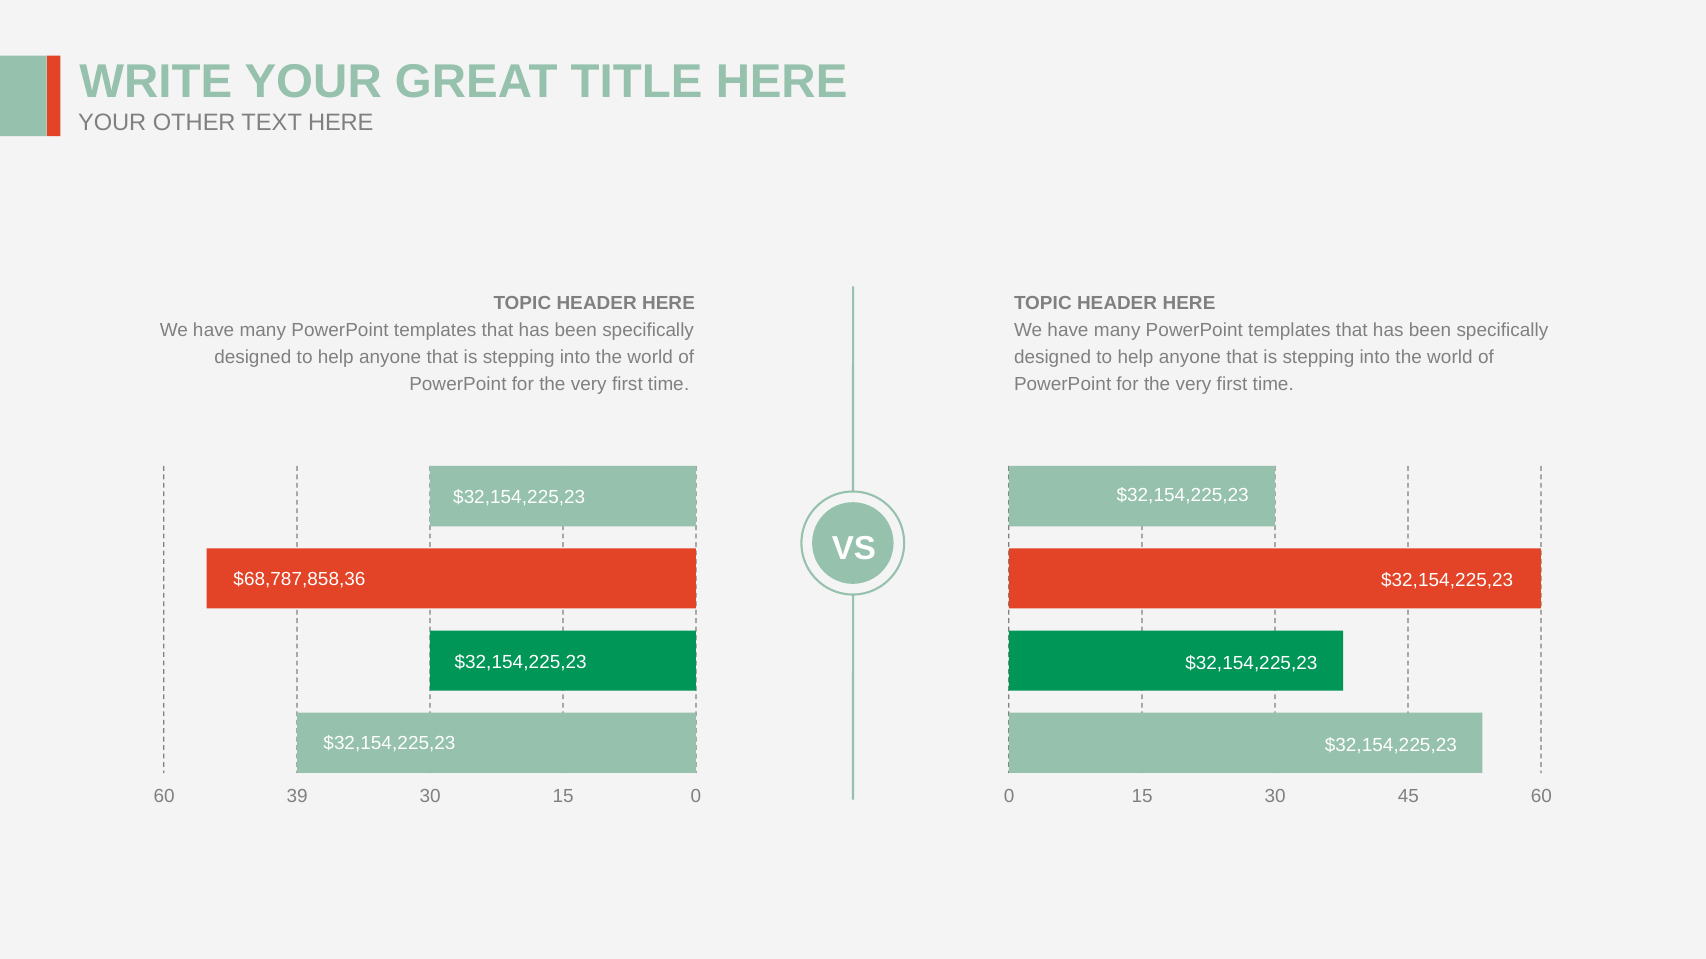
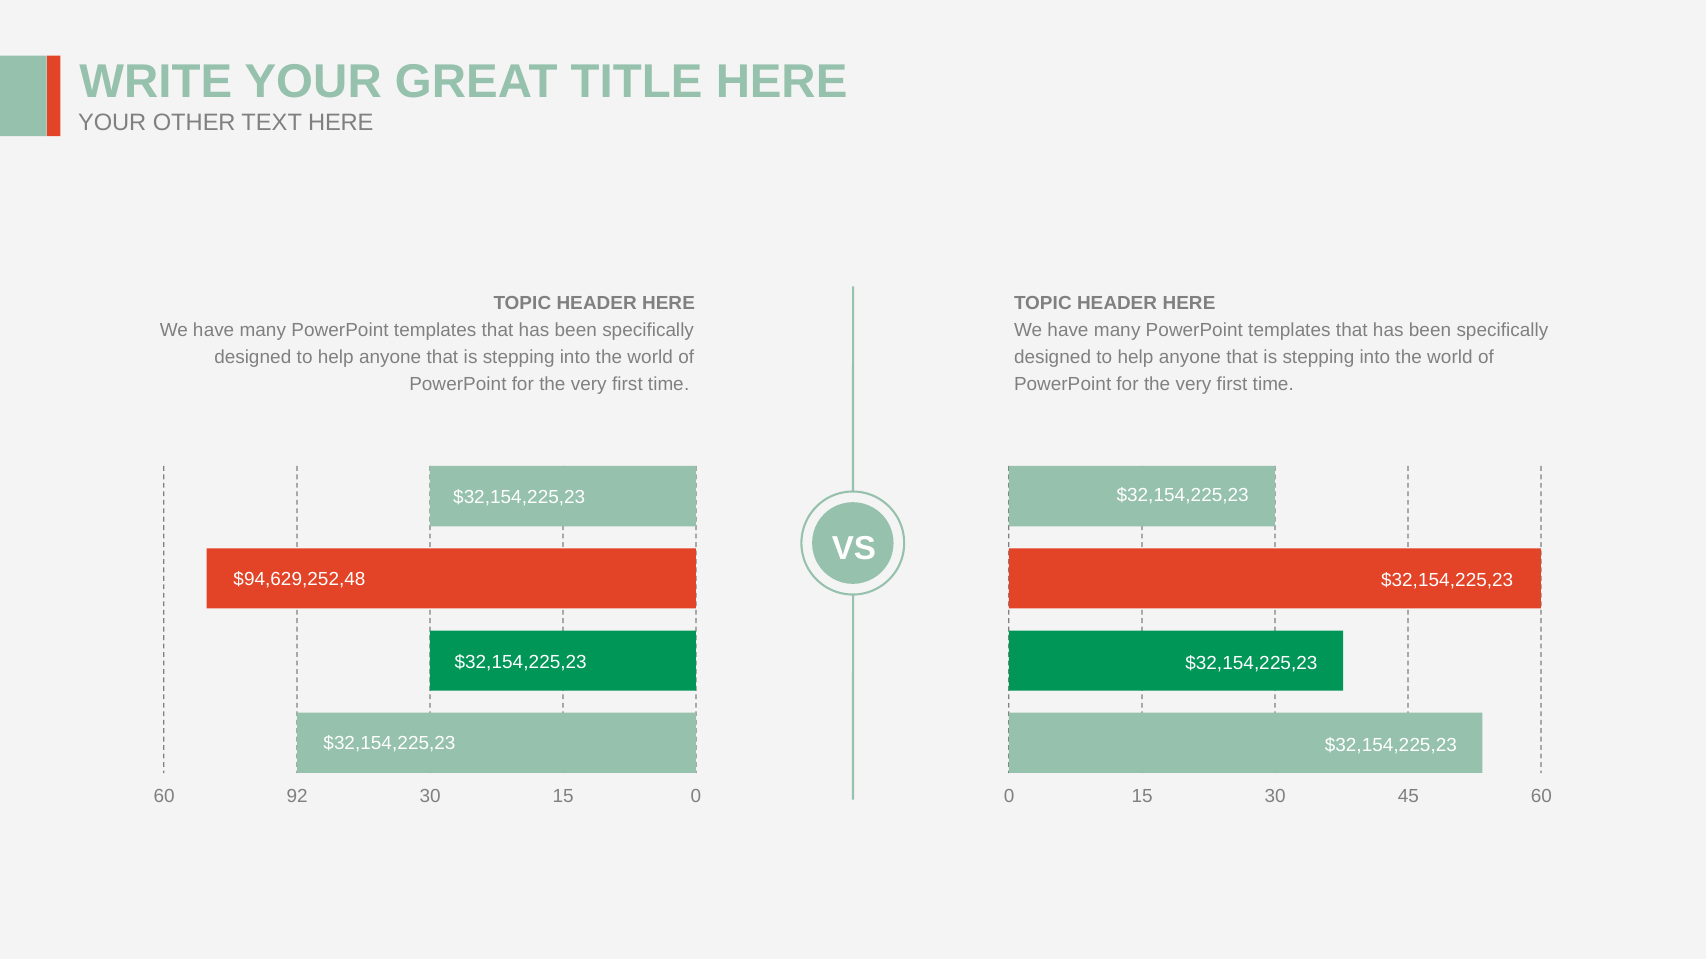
$68,787,858,36: $68,787,858,36 -> $94,629,252,48 (299, 579)
39: 39 -> 92 (297, 796)
